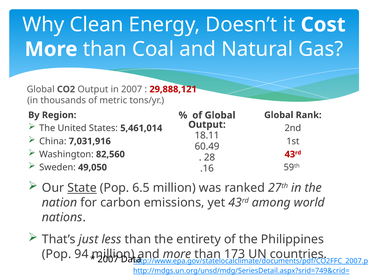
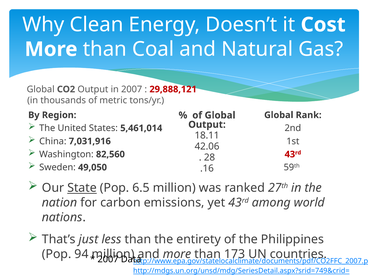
60.49: 60.49 -> 42.06 (207, 146)
